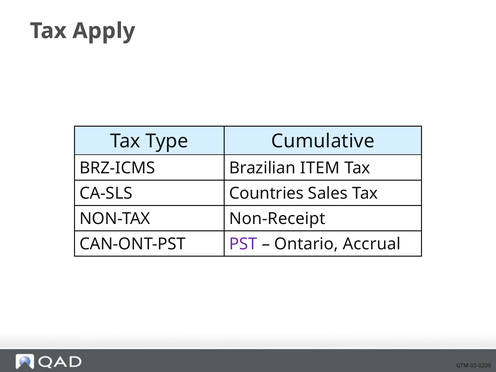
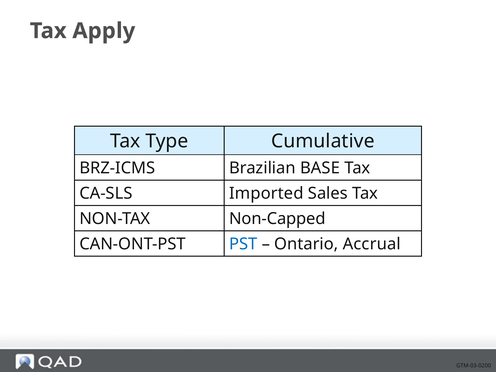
ITEM: ITEM -> BASE (320, 168)
Countries: Countries -> Imported (266, 193)
Non-Receipt: Non-Receipt -> Non-Capped (277, 219)
PST colour: purple -> blue (243, 244)
